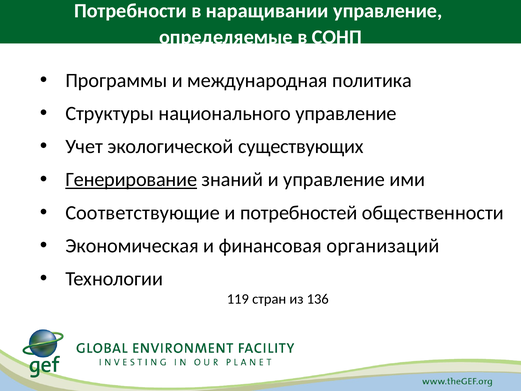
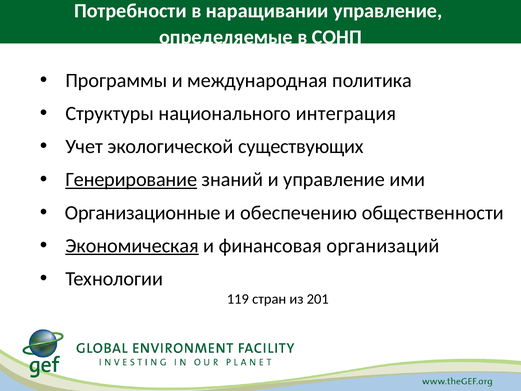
национального управление: управление -> интеграция (346, 114)
Соответствующие: Соответствующие -> Организационные (143, 213)
потребностей: потребностей -> обеспечению (299, 213)
Экономическая underline: none -> present (132, 246)
136: 136 -> 201 (318, 299)
